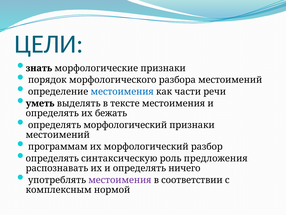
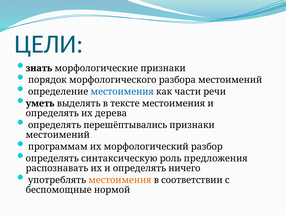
бежать: бежать -> дерева (111, 113)
определять морфологический: морфологический -> перешёптывались (125, 125)
местоимения colour: purple -> orange (120, 180)
комплексным: комплексным -> беспомощные (59, 189)
